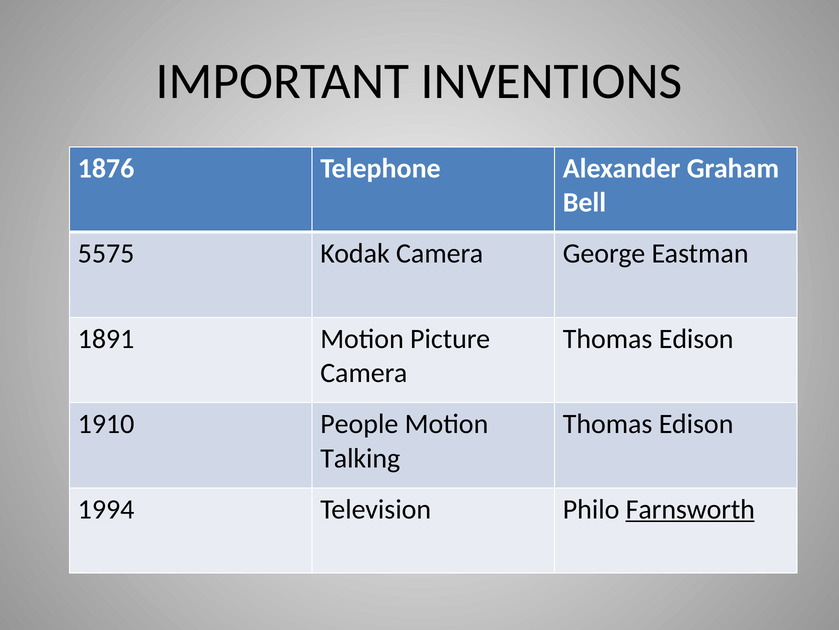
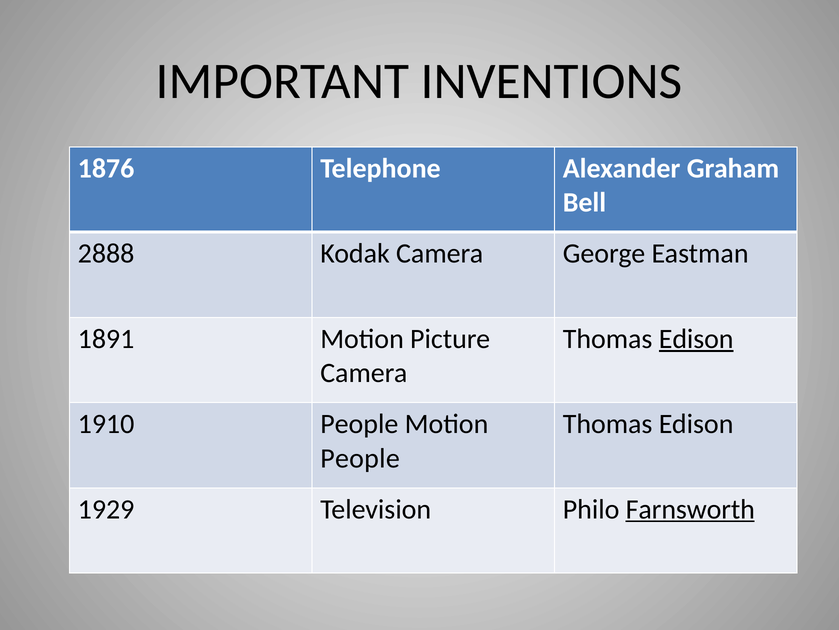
5575: 5575 -> 2888 (106, 253)
Edison underline: none -> present (696, 339)
Talking: Talking -> People (360, 458)
1994: 1994 -> 1929 (106, 509)
